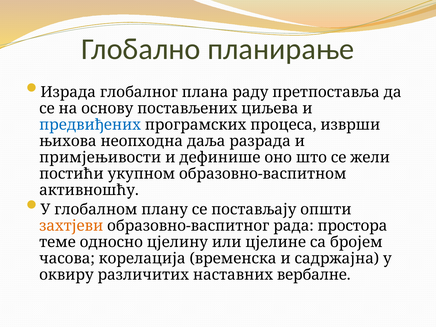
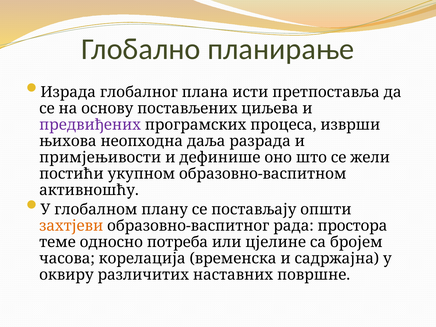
раду: раду -> исти (250, 92)
предвиђених colour: blue -> purple (90, 125)
цјелину: цјелину -> потреба (177, 242)
вербалне: вербалне -> површне (314, 275)
